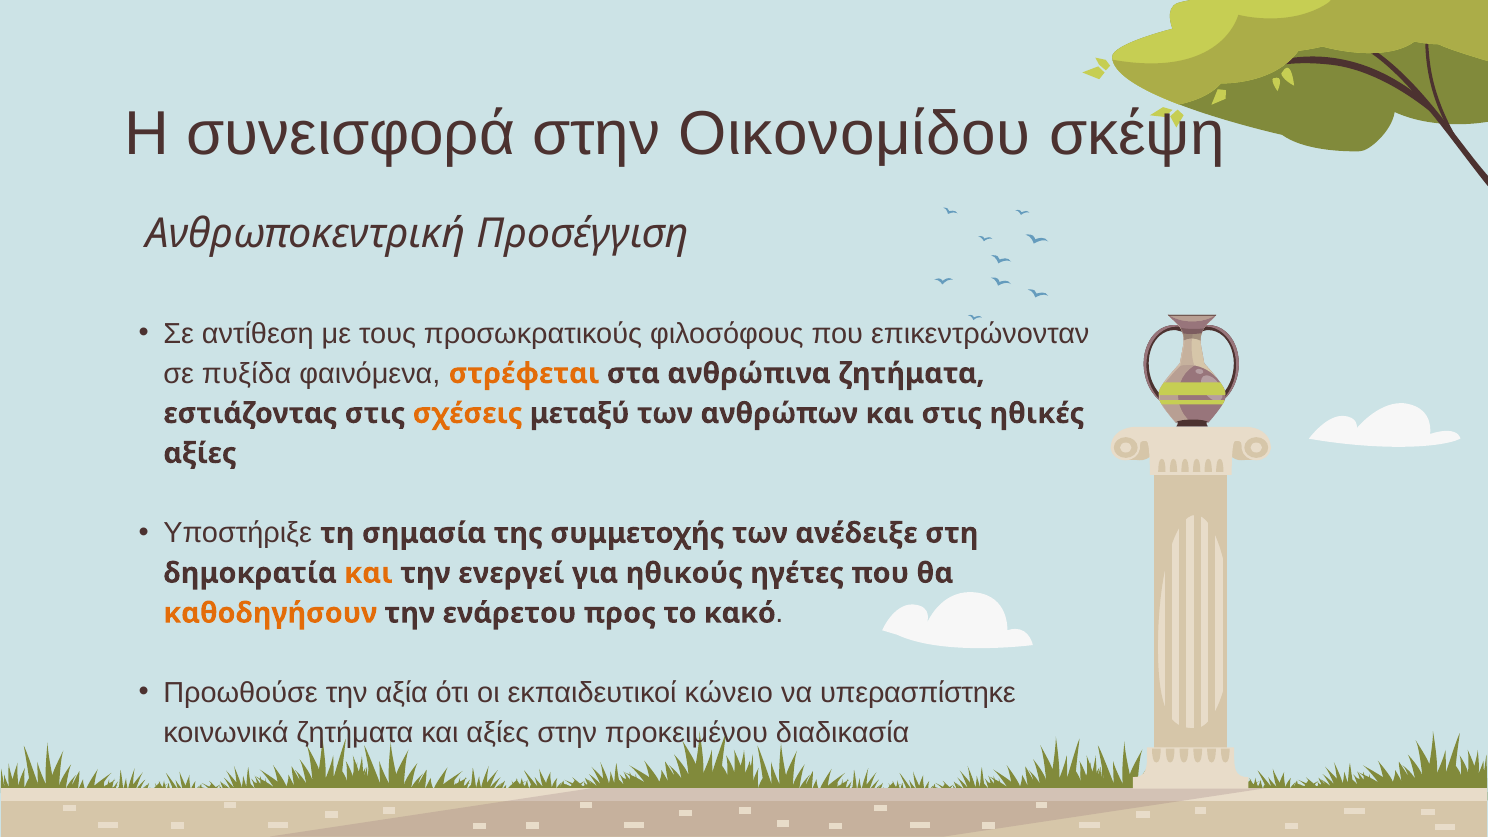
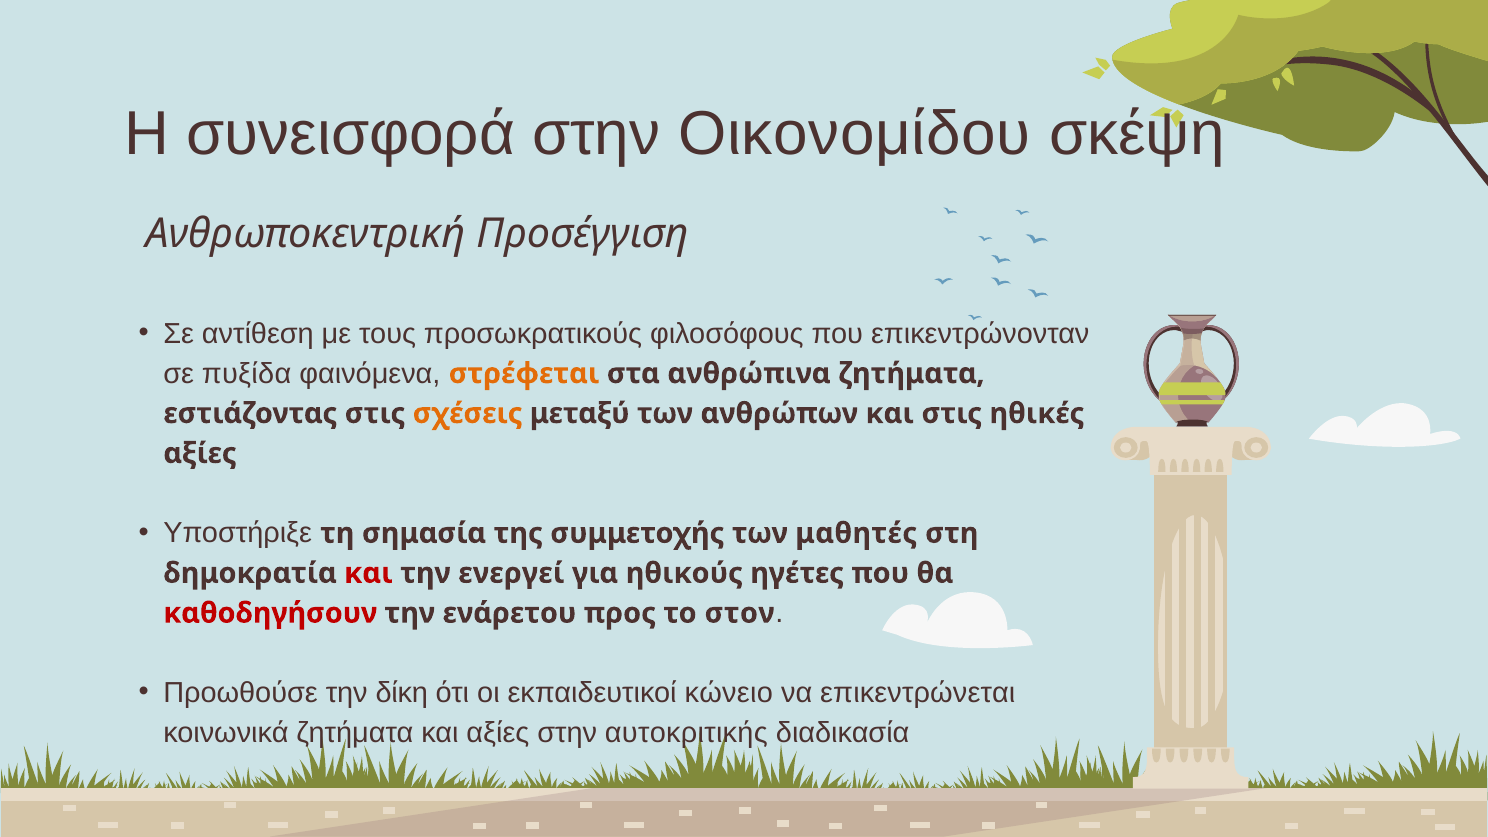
ανέδειξε: ανέδειξε -> μαθητές (856, 533)
και colour: orange -> red (369, 573)
καθοδηγήσουν colour: orange -> red (270, 613)
κακό: κακό -> στον (740, 613)
αξία: αξία -> δίκη (402, 693)
υπερασπίστηκε: υπερασπίστηκε -> επικεντρώνεται (918, 693)
προκειμένου: προκειμένου -> αυτοκριτικής (686, 733)
